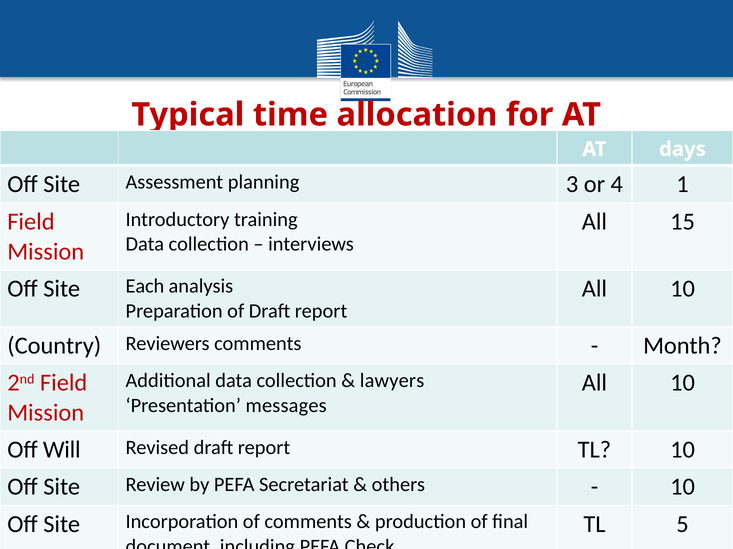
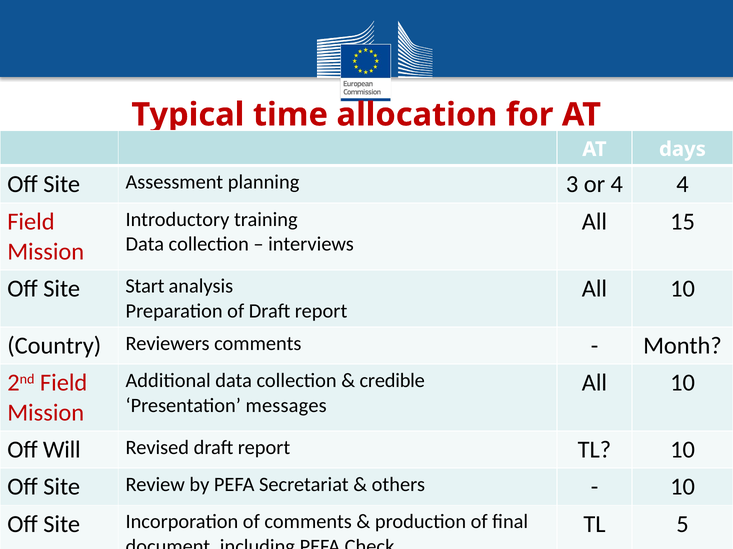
4 1: 1 -> 4 (682, 185)
Each: Each -> Start (145, 287)
lawyers: lawyers -> credible (392, 381)
